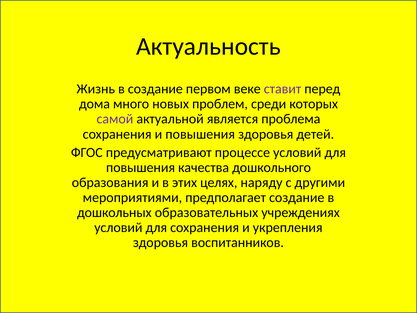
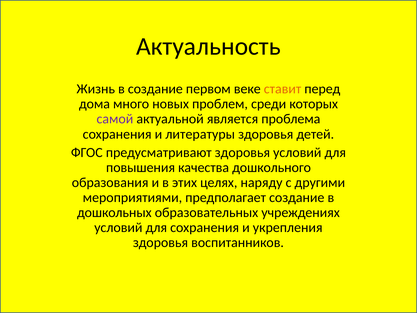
ставит colour: purple -> orange (283, 89)
и повышения: повышения -> литературы (200, 134)
предусматривают процессе: процессе -> здоровья (242, 152)
